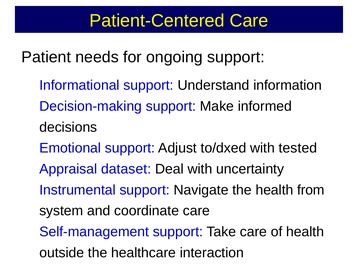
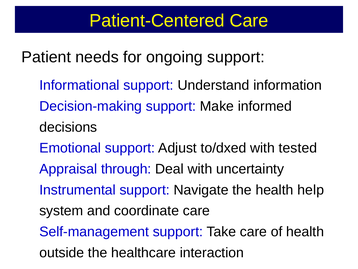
dataset: dataset -> through (126, 169)
from: from -> help (311, 190)
